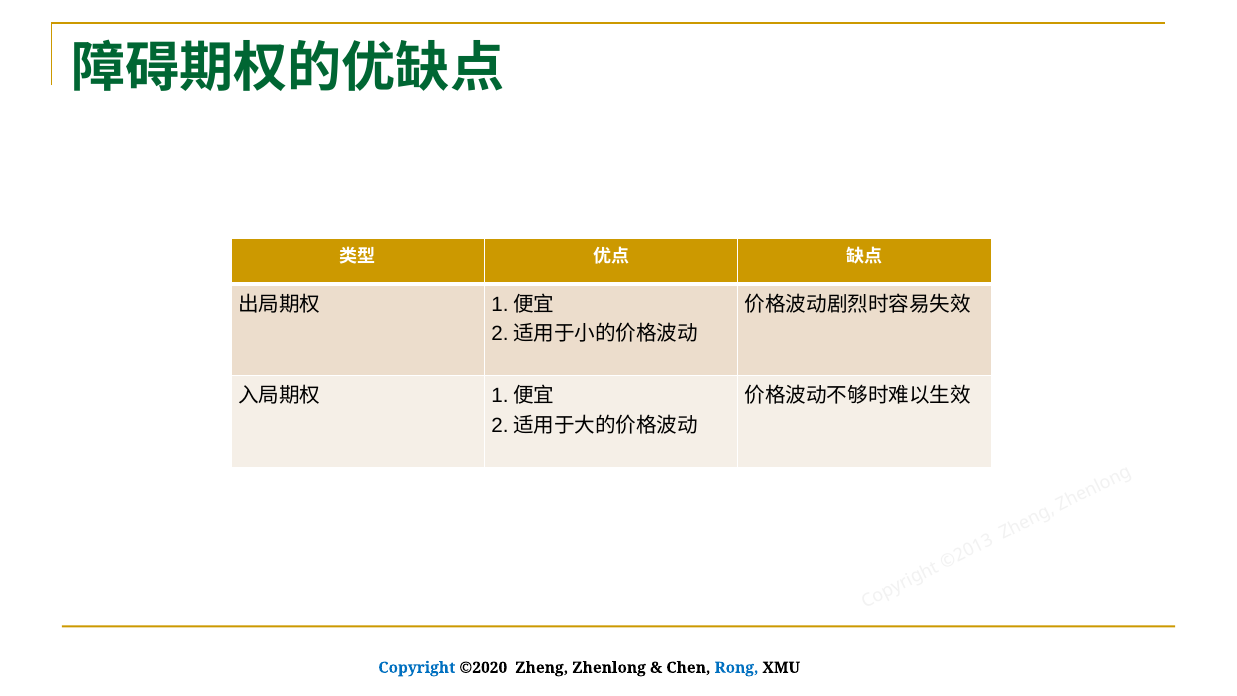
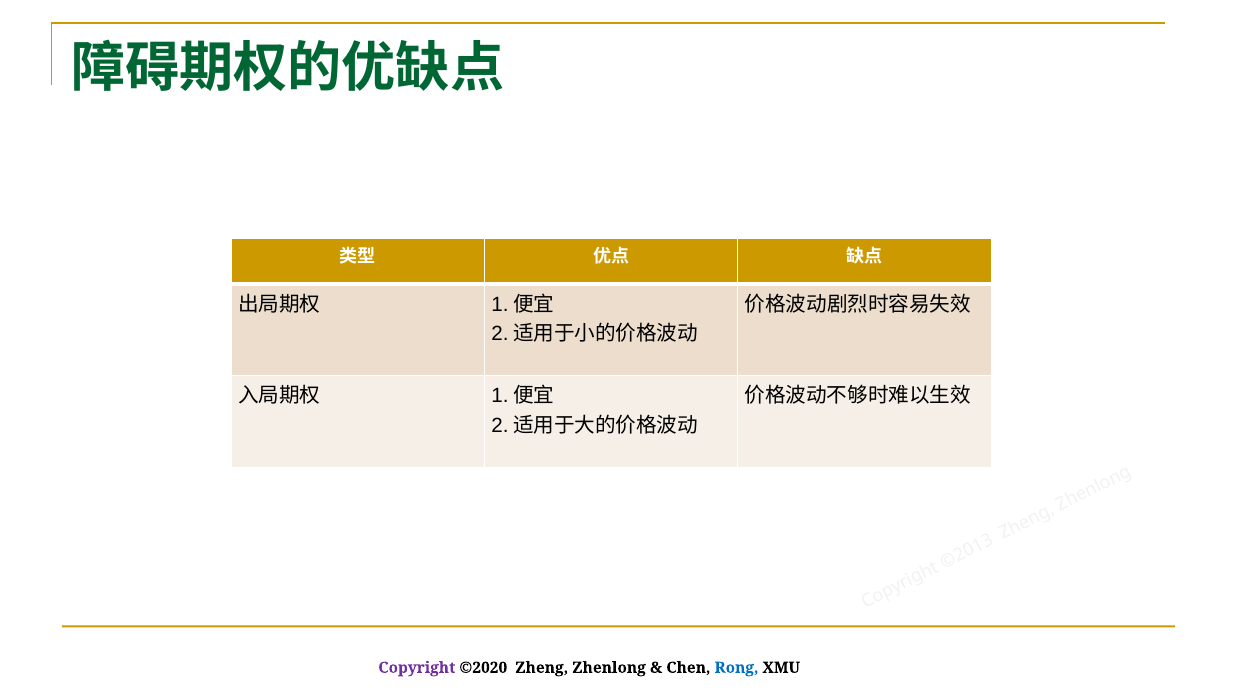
Copyright colour: blue -> purple (417, 667)
